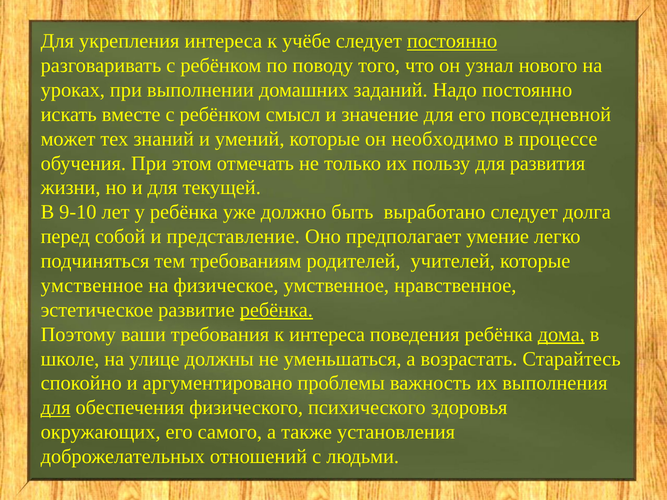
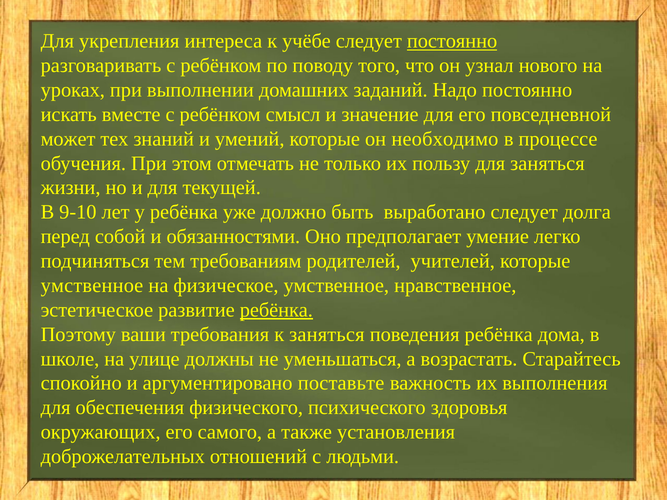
для развития: развития -> заняться (547, 163)
представление: представление -> обязанностями (233, 237)
к интереса: интереса -> заняться (327, 335)
дома underline: present -> none (561, 335)
проблемы: проблемы -> поставьте (341, 383)
для underline: present -> none (56, 408)
